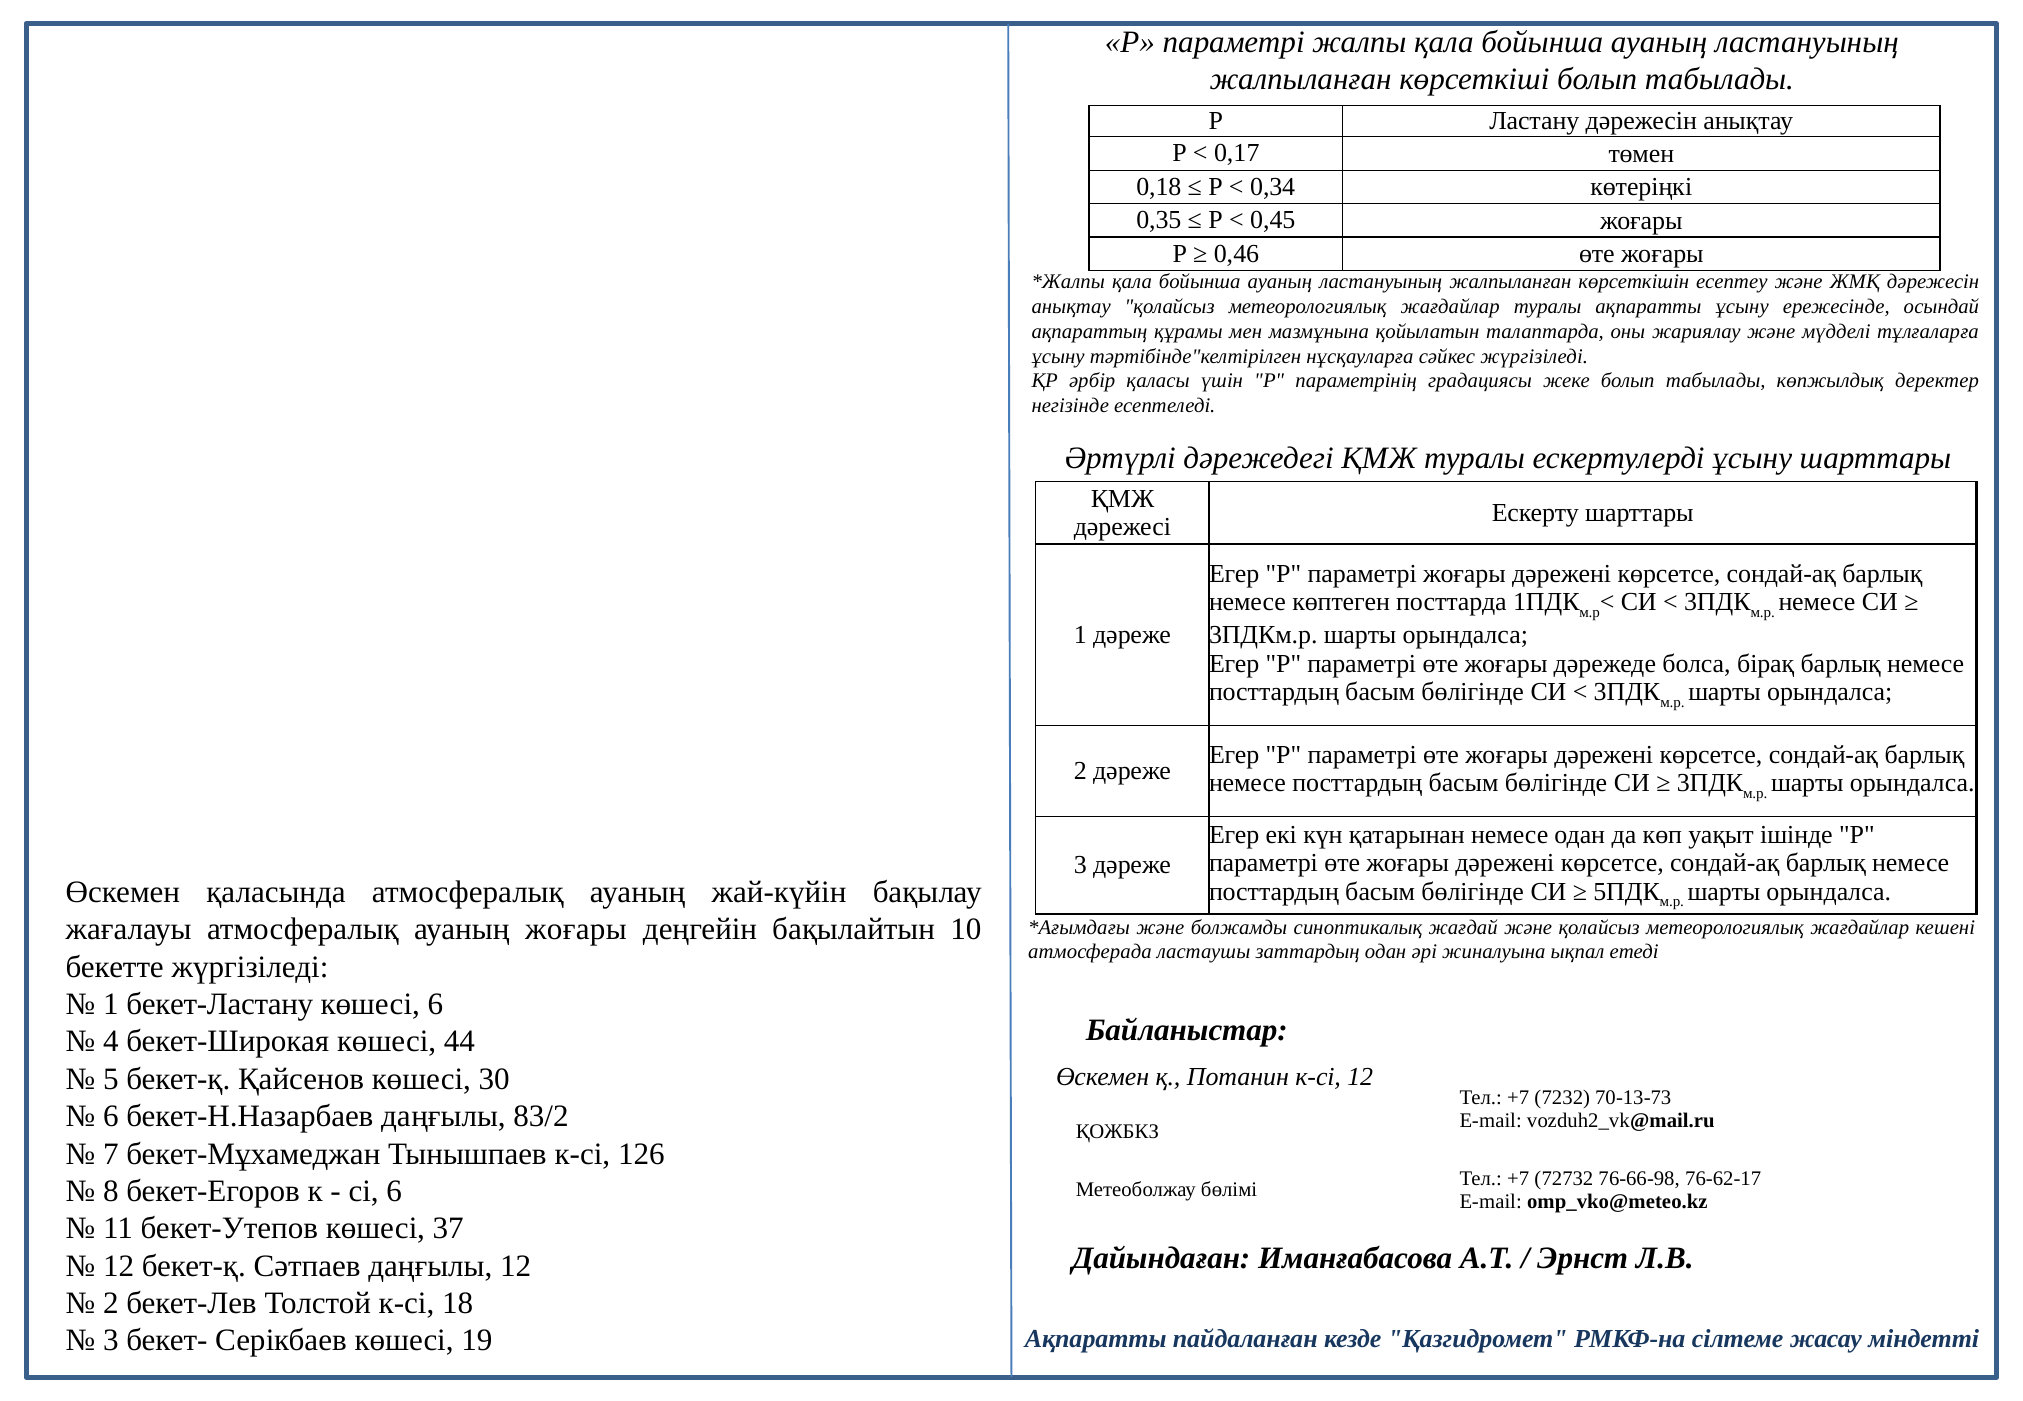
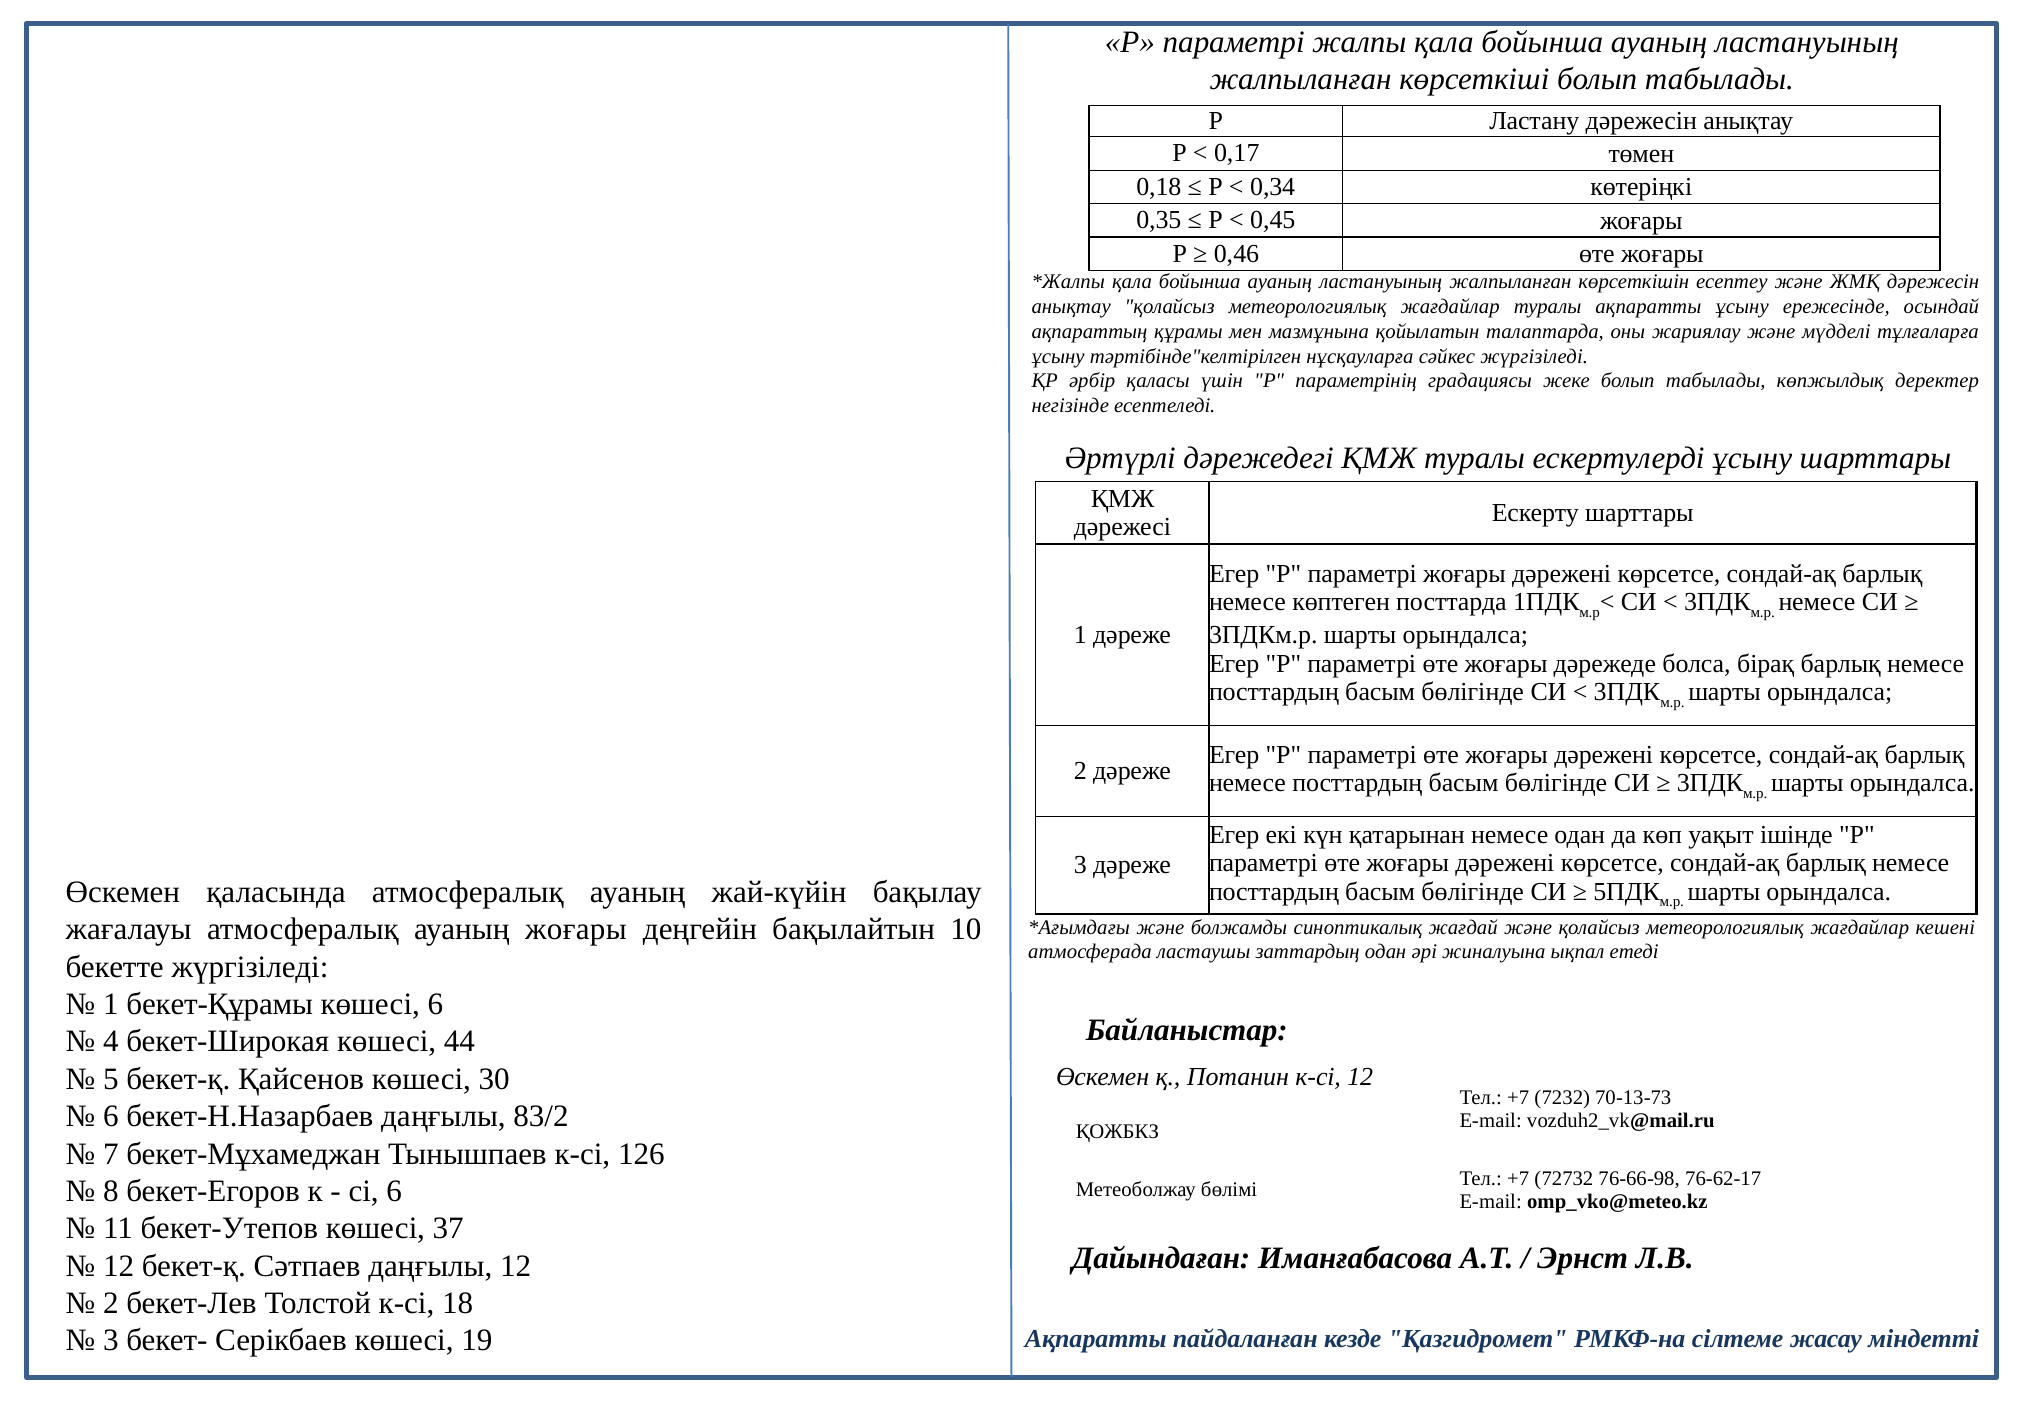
бекет-Ластану: бекет-Ластану -> бекет-Құрамы (220, 1004)
